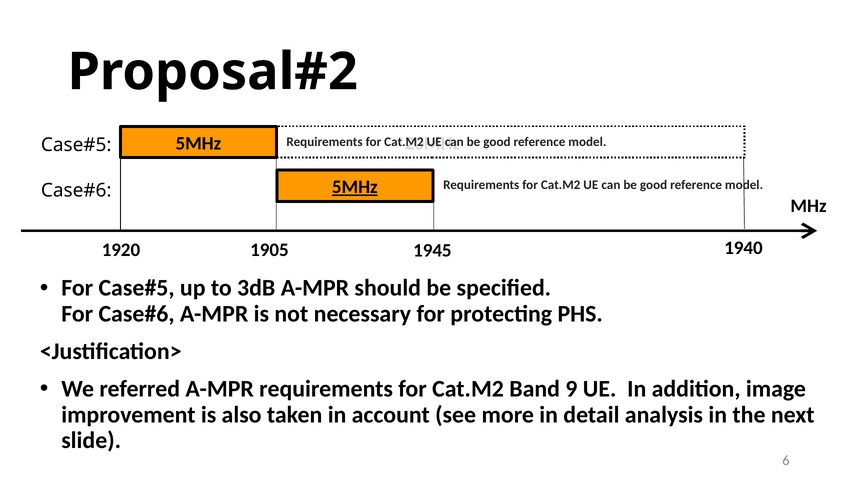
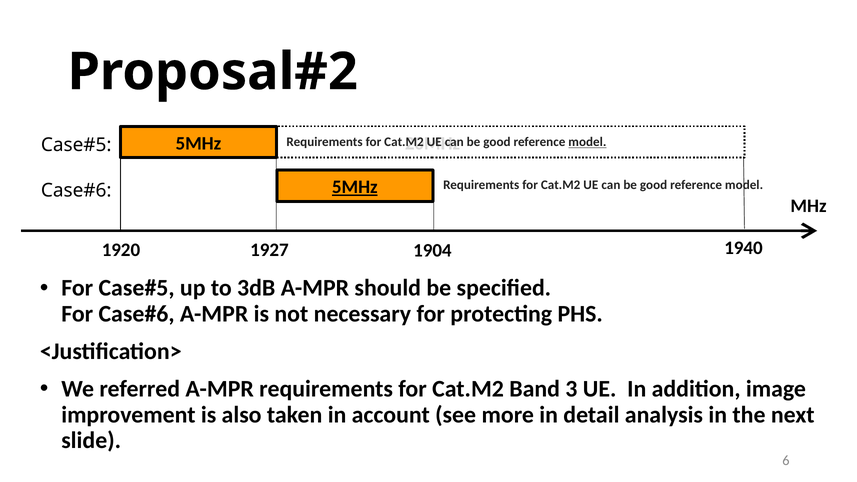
model underline: none -> present (587, 142)
1905: 1905 -> 1927 (269, 250)
1945: 1945 -> 1904 (432, 250)
9: 9 -> 3 (571, 389)
